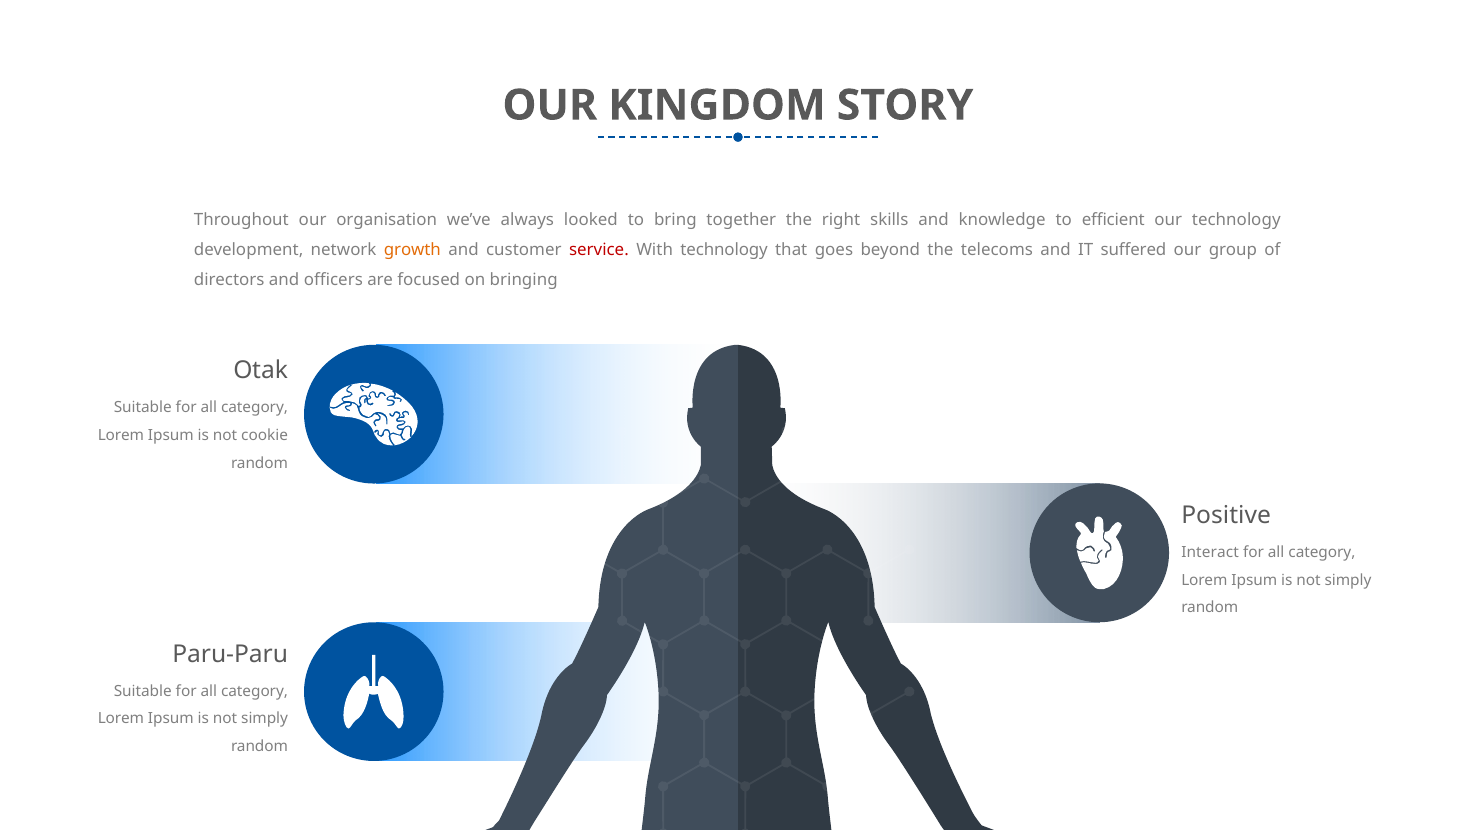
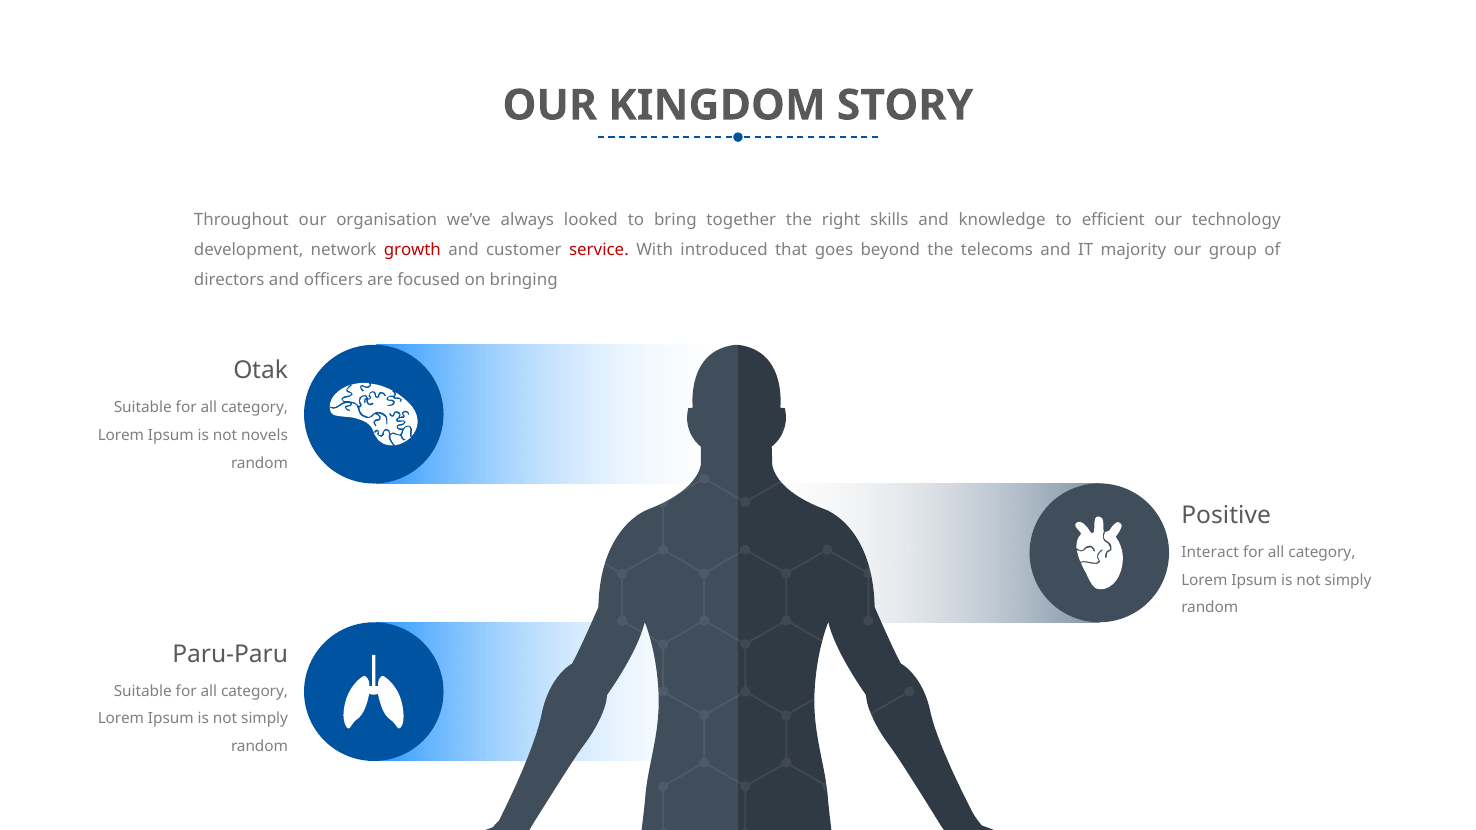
growth colour: orange -> red (412, 250)
With technology: technology -> introduced (724, 250)
suffered: suffered -> majority (1133, 250)
cookie: cookie -> novels (265, 436)
